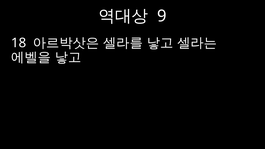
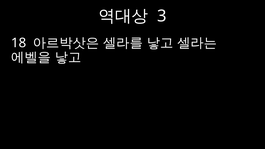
9: 9 -> 3 (162, 16)
